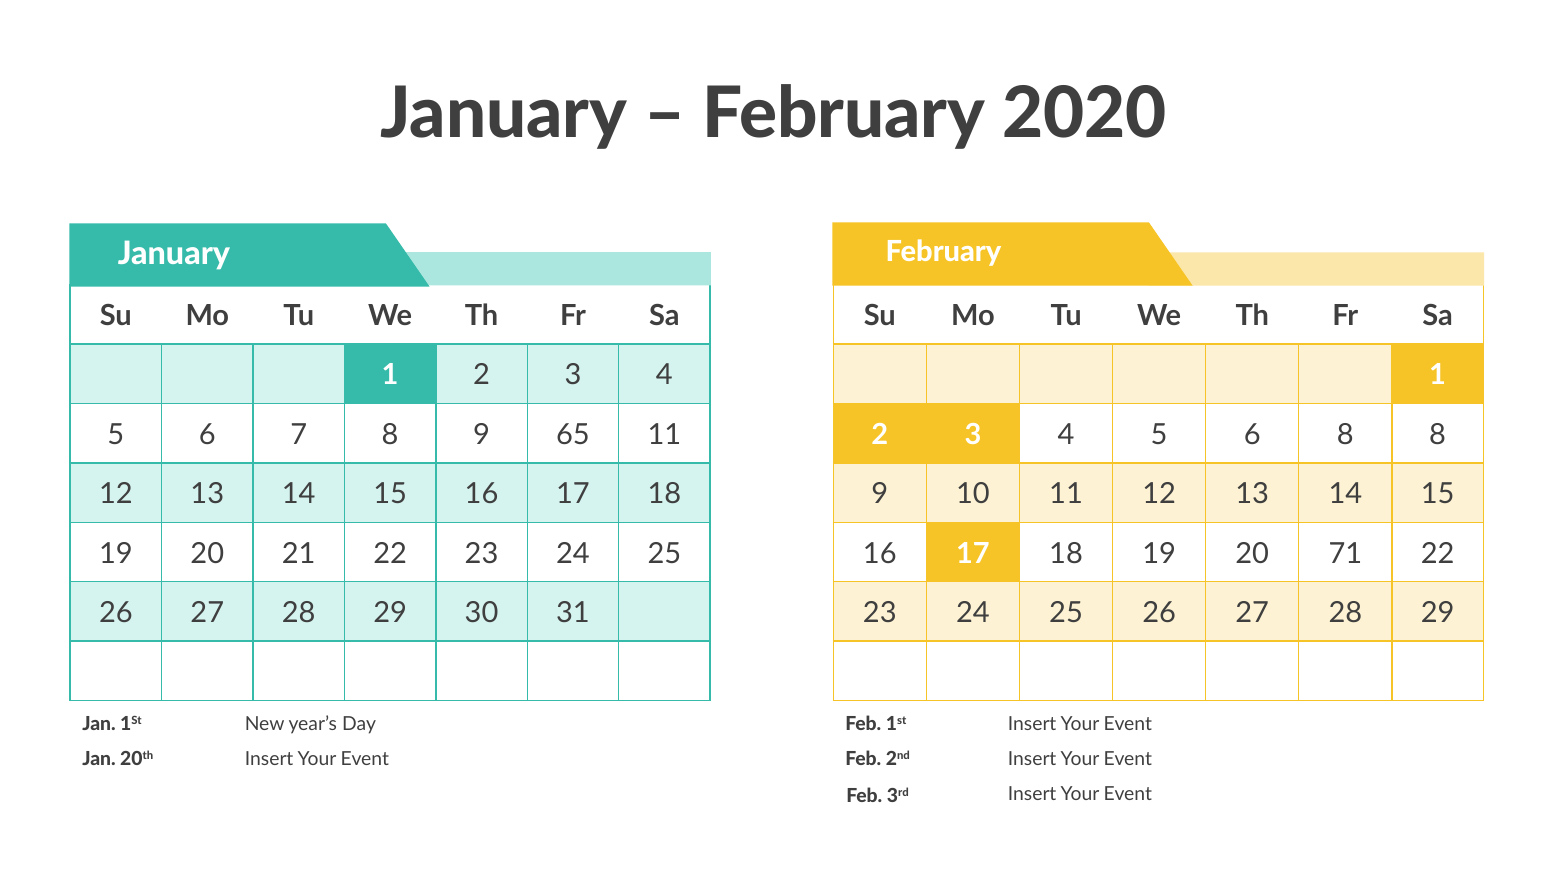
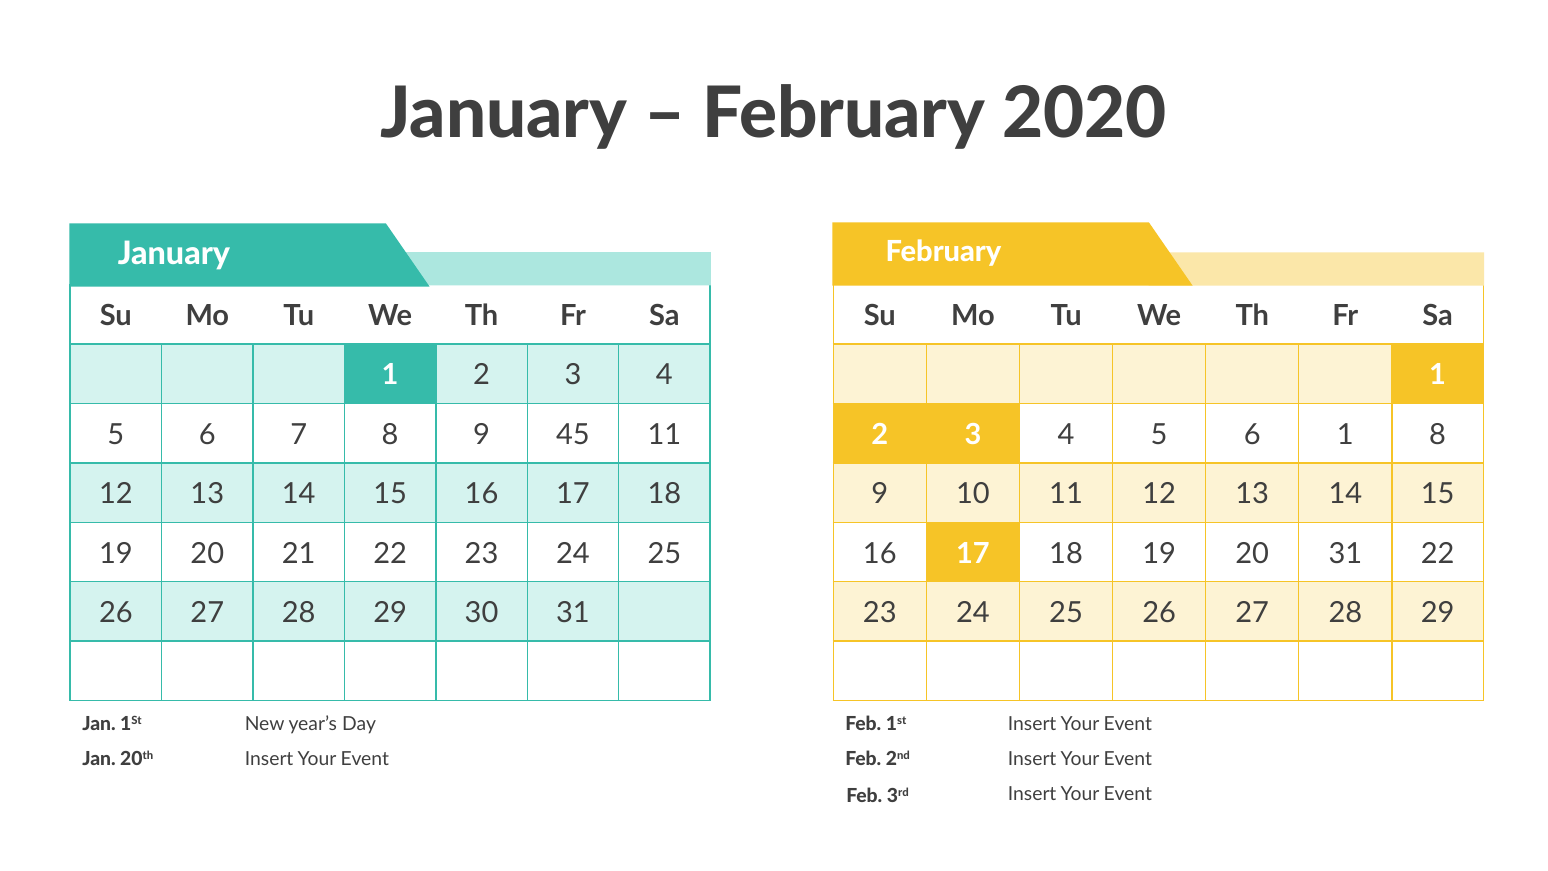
65: 65 -> 45 (573, 435)
6 8: 8 -> 1 (1345, 435)
20 71: 71 -> 31 (1345, 554)
